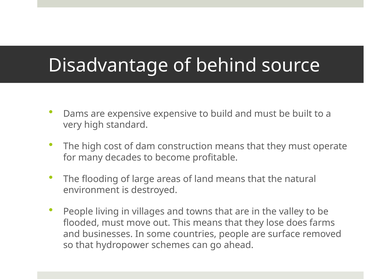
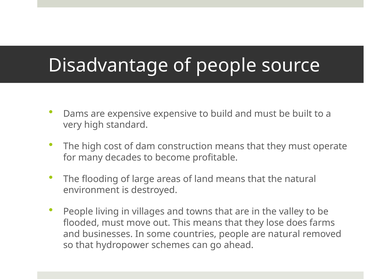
of behind: behind -> people (226, 66)
are surface: surface -> natural (284, 235)
